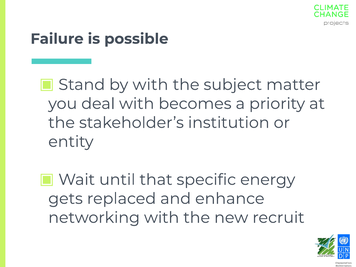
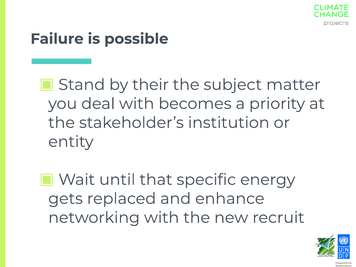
by with: with -> their (151, 85)
